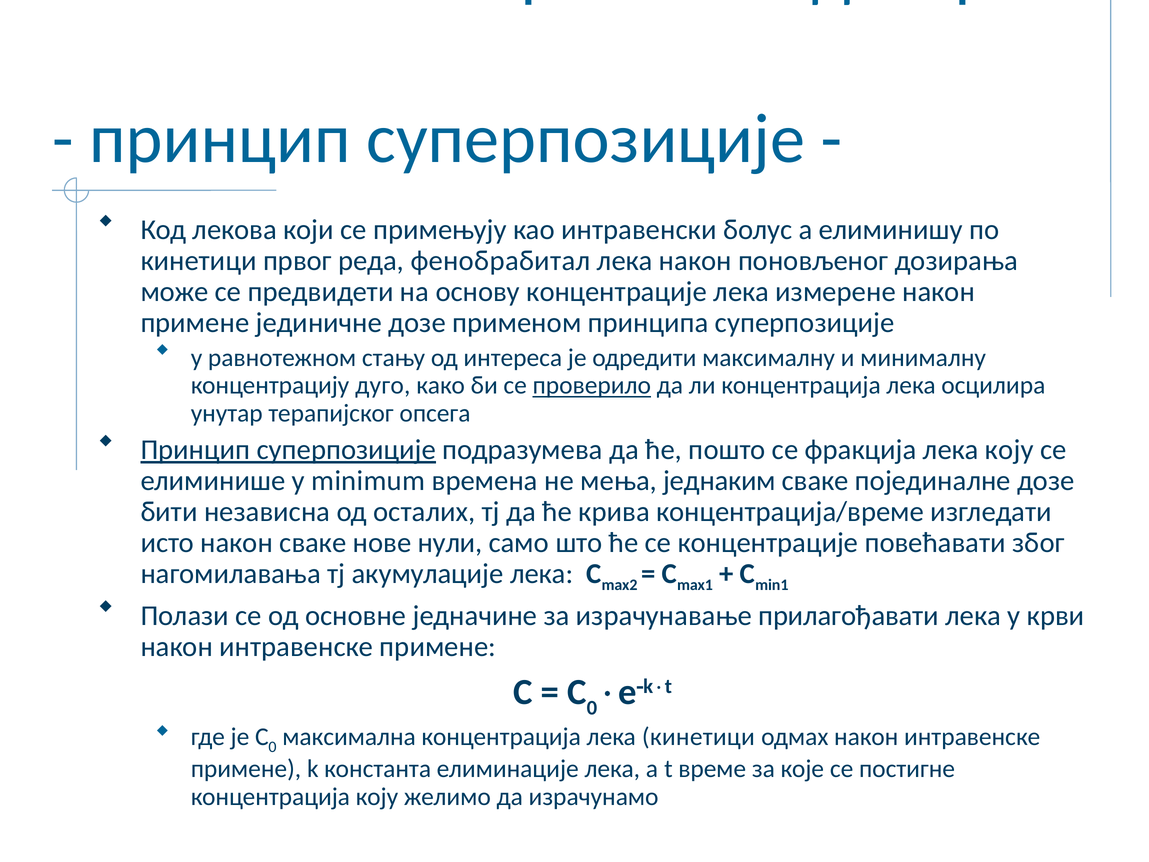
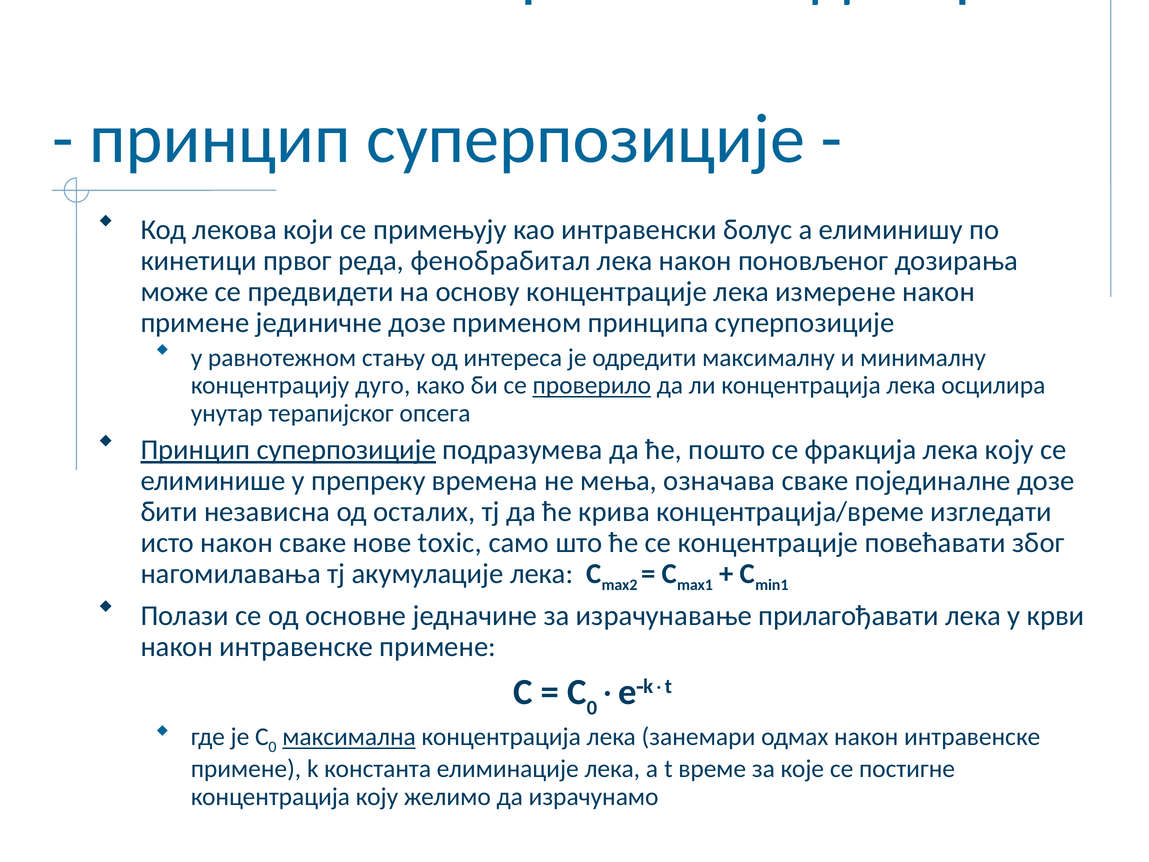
minimum: minimum -> препреку (368, 481)
једнаким: једнаким -> означава (719, 481)
нули: нули -> toxic (450, 543)
максимална underline: none -> present (349, 737)
лека кинетици: кинетици -> занемари (698, 737)
